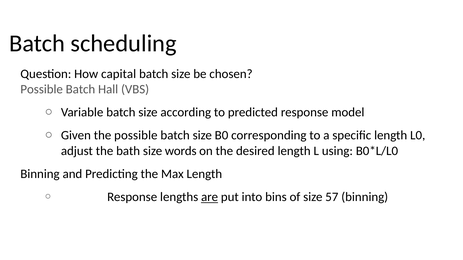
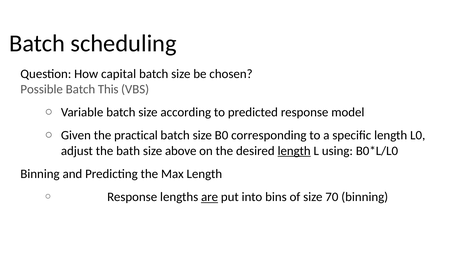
Hall: Hall -> This (108, 89)
the possible: possible -> practical (136, 136)
words: words -> above (181, 151)
length underline: none -> present (294, 151)
57: 57 -> 70 (332, 197)
